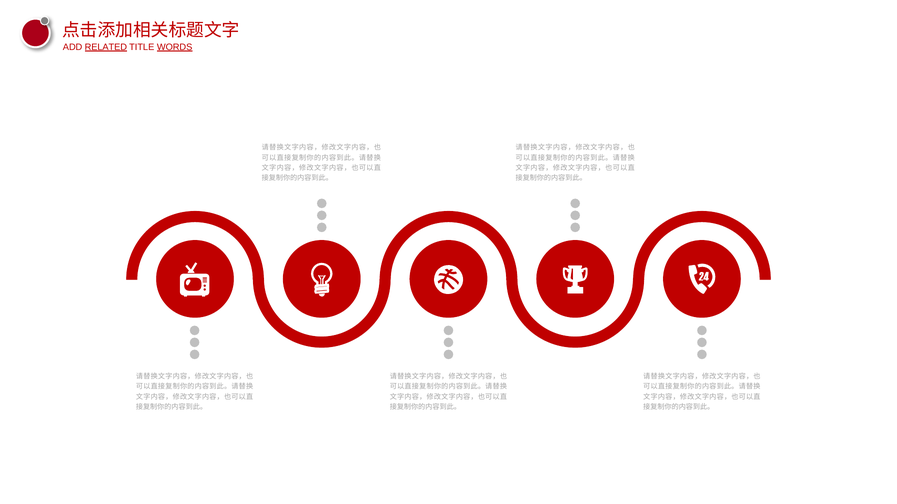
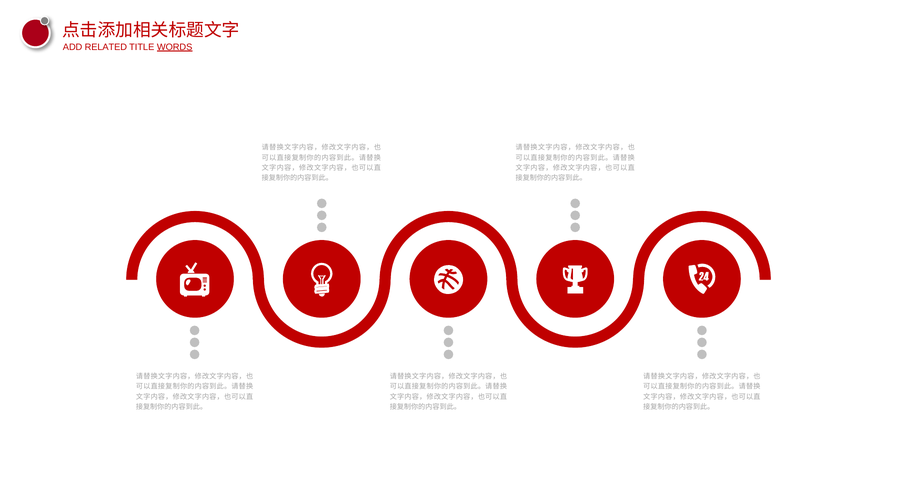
RELATED underline: present -> none (106, 47)
